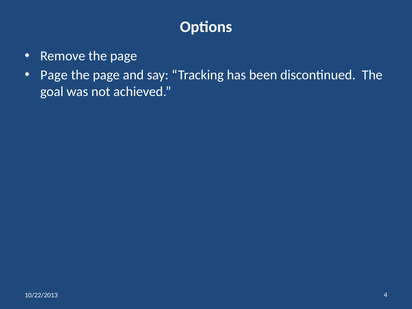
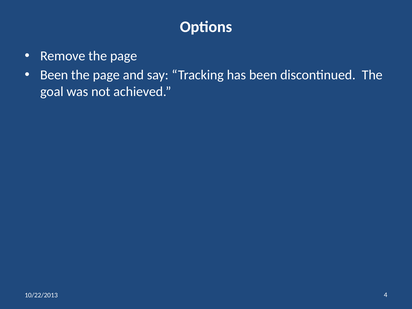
Page: Page -> Been (54, 75)
